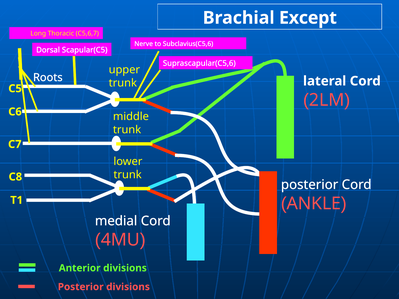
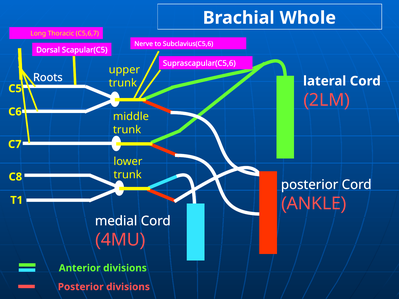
Except: Except -> Whole (308, 18)
